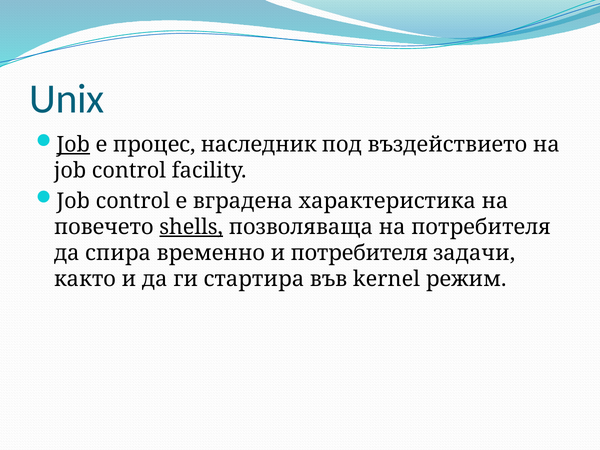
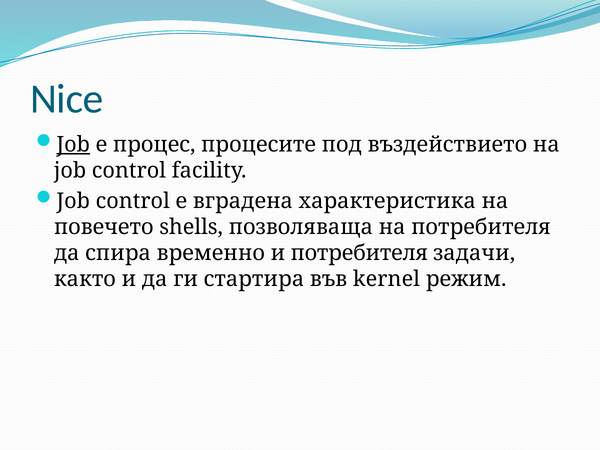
Unix: Unix -> Nice (67, 99)
наследник: наследник -> процесите (259, 145)
shells underline: present -> none (191, 227)
